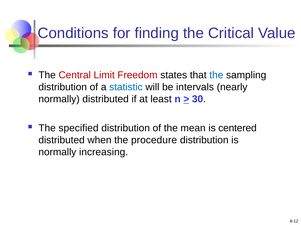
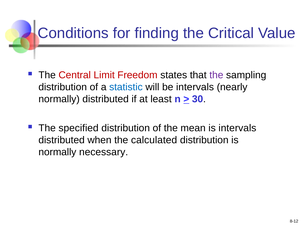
the colour: blue -> purple (216, 75)
is centered: centered -> intervals (237, 129)
procedure: procedure -> calculated (154, 141)
increasing: increasing -> necessary (104, 153)
